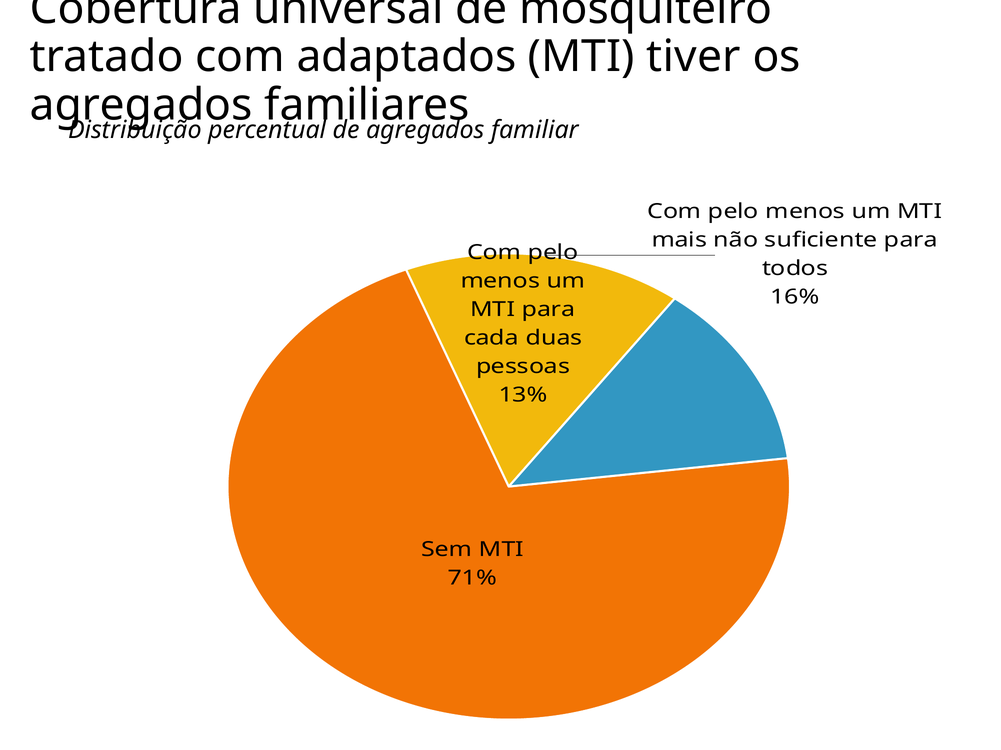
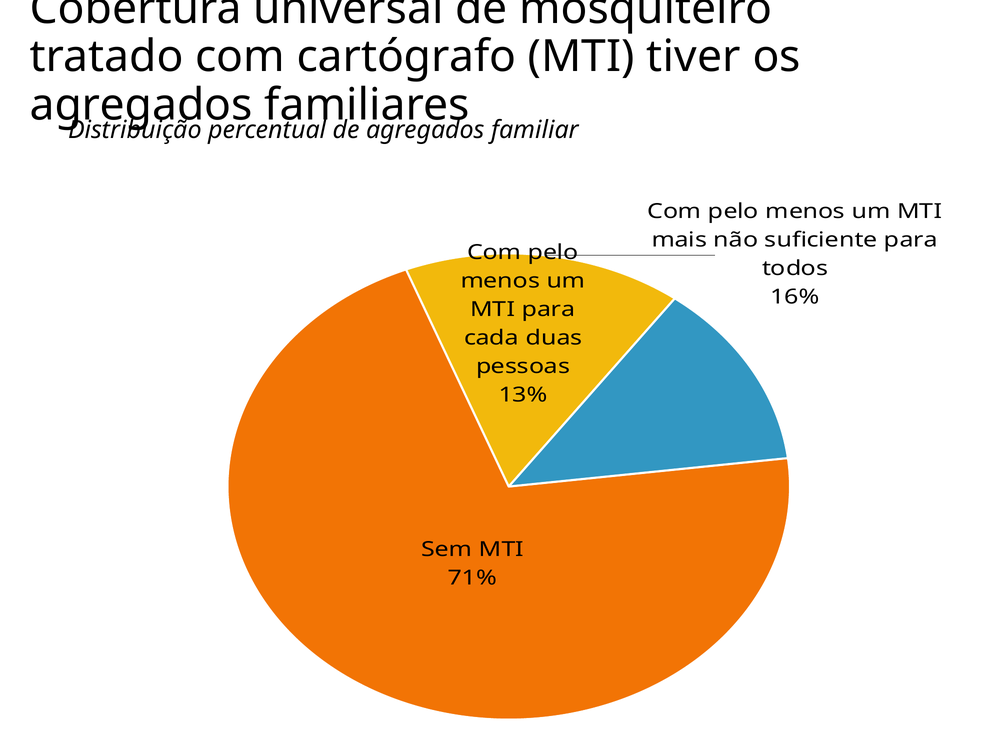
adaptados: adaptados -> cartógrafo (407, 57)
